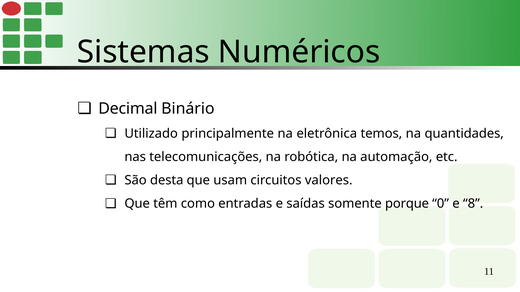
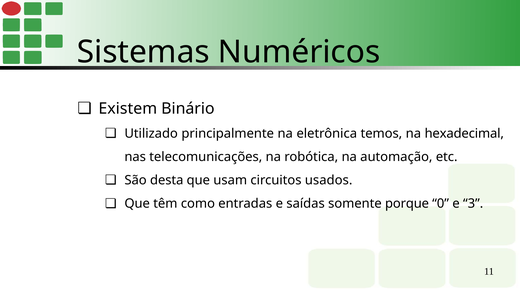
Decimal: Decimal -> Existem (128, 109)
quantidades: quantidades -> hexadecimal (464, 134)
valores: valores -> usados (329, 181)
8: 8 -> 3 (473, 204)
